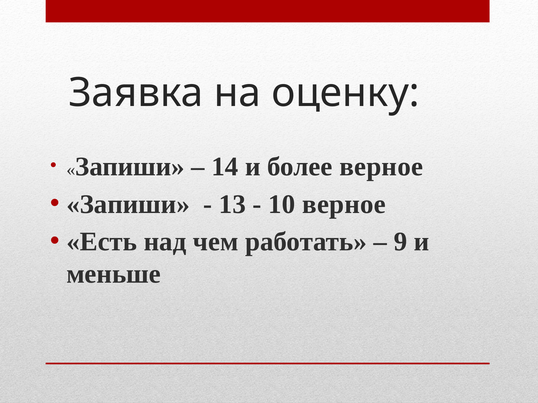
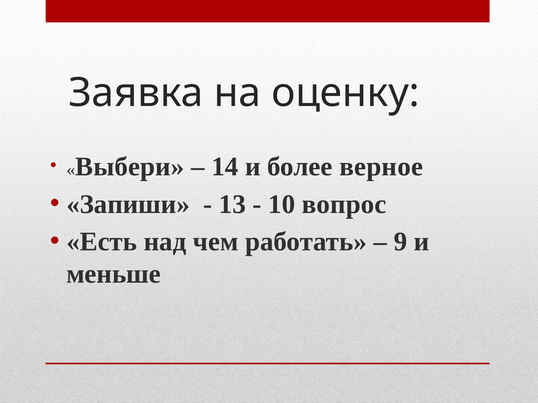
Запиши: Запиши -> Выбери (130, 167)
10 верное: верное -> вопрос (344, 204)
